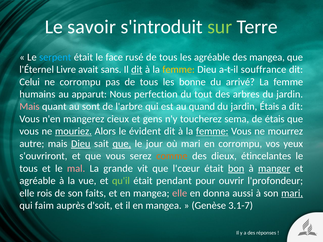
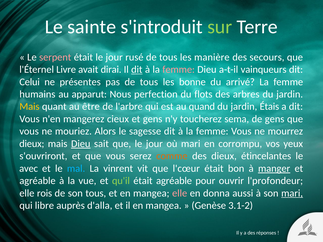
savoir: savoir -> sainte (92, 27)
serpent colour: light blue -> pink (55, 57)
était le face: face -> jour (114, 57)
les agréable: agréable -> manière (212, 57)
des mangea: mangea -> secours (267, 57)
sans: sans -> dirai (111, 70)
femme colour: yellow -> pink (179, 70)
souffrance: souffrance -> vainqueurs (264, 70)
ne corrompu: corrompu -> présentes (80, 82)
tout: tout -> flots (203, 94)
Mais colour: pink -> yellow (29, 107)
sont: sont -> être (91, 107)
de étais: étais -> gens (275, 119)
mouriez underline: present -> none (73, 131)
évident: évident -> sagesse (145, 131)
femme underline: present -> none (212, 131)
autre: autre -> dieux (32, 144)
que underline: present -> none (122, 144)
tous: tous -> avec (29, 169)
mal colour: pink -> light blue (76, 169)
grande: grande -> vinrent (118, 169)
bon underline: present -> none (236, 169)
était pendant: pendant -> agréable (174, 181)
son faits: faits -> tous (96, 193)
faim: faim -> libre (44, 206)
d'soit: d'soit -> d'alla (100, 206)
3.1-7: 3.1-7 -> 3.1-2 (241, 206)
